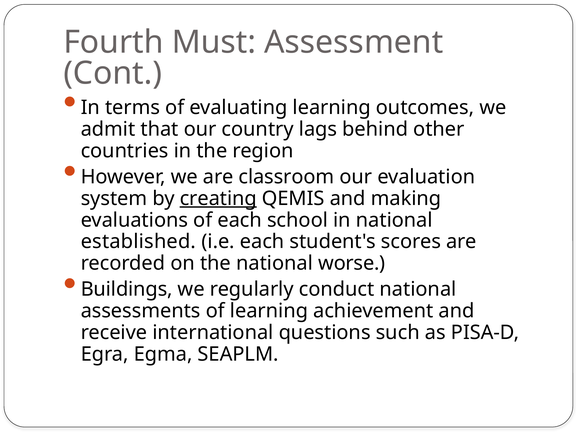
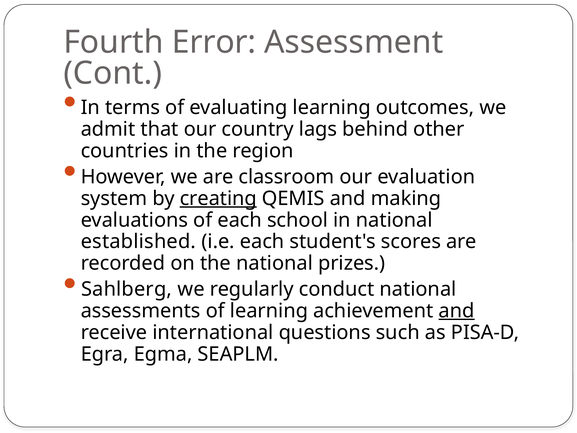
Must: Must -> Error (214, 42)
worse: worse -> prizes (352, 263)
Buildings: Buildings -> Sahlberg (127, 289)
and underline: none -> present (457, 311)
